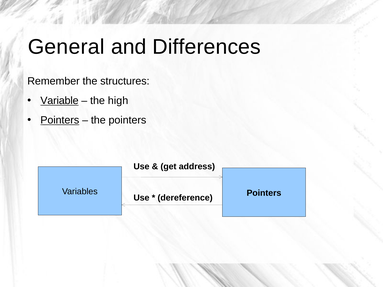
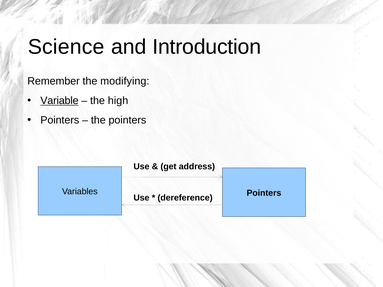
General: General -> Science (66, 47)
Differences: Differences -> Introduction (207, 47)
structures: structures -> modifying (125, 81)
Pointers underline: present -> none (60, 120)
